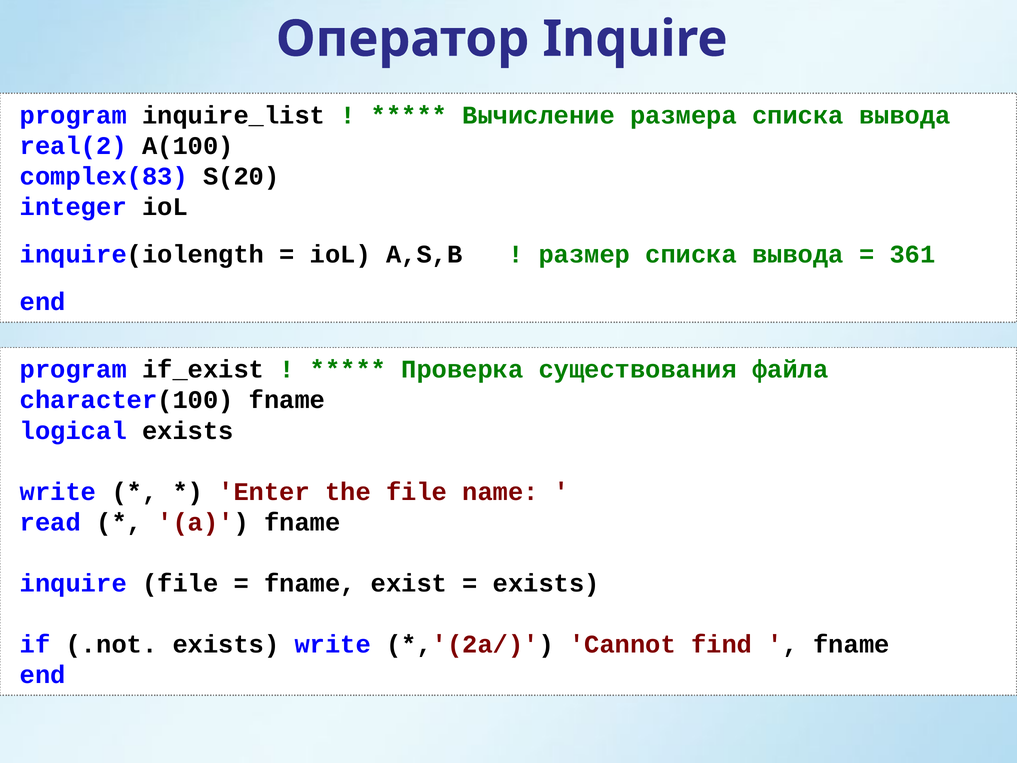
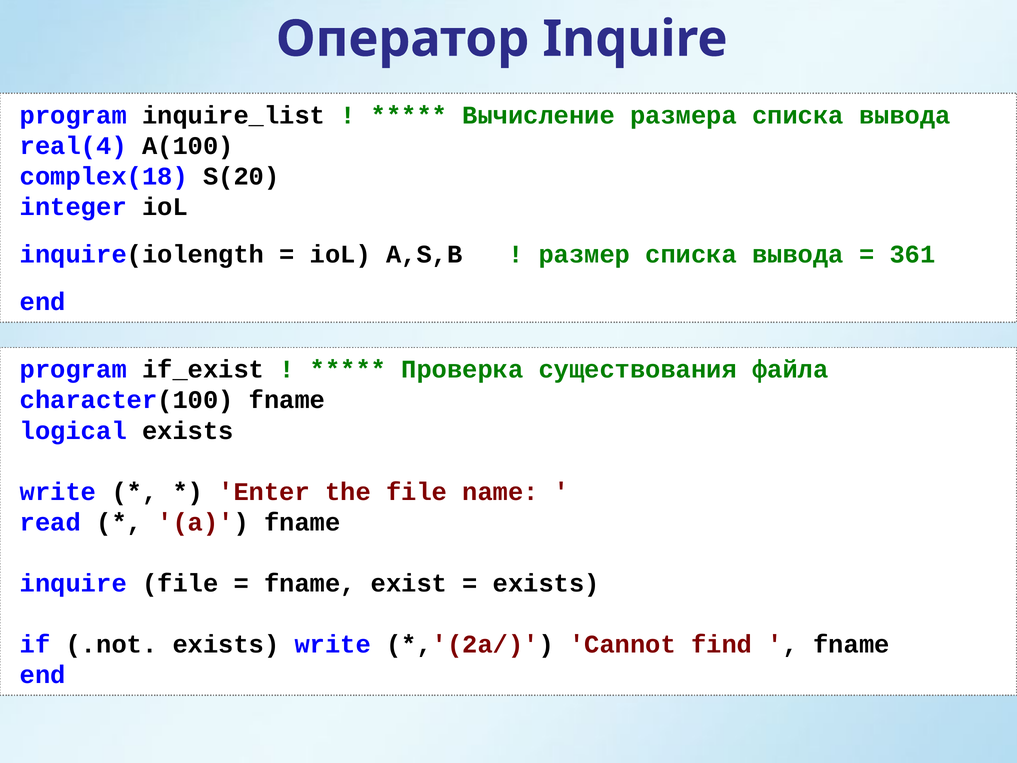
real(2: real(2 -> real(4 (73, 146)
complex(83: complex(83 -> complex(18 (104, 176)
